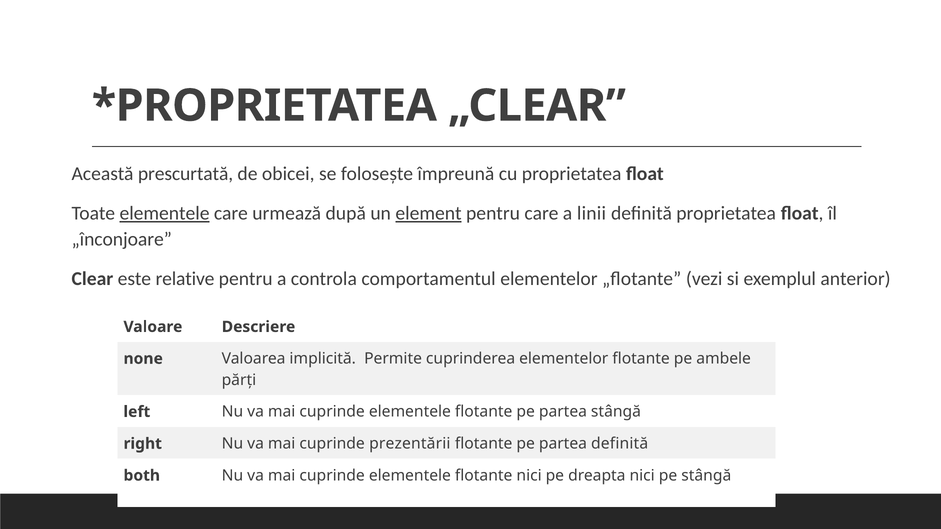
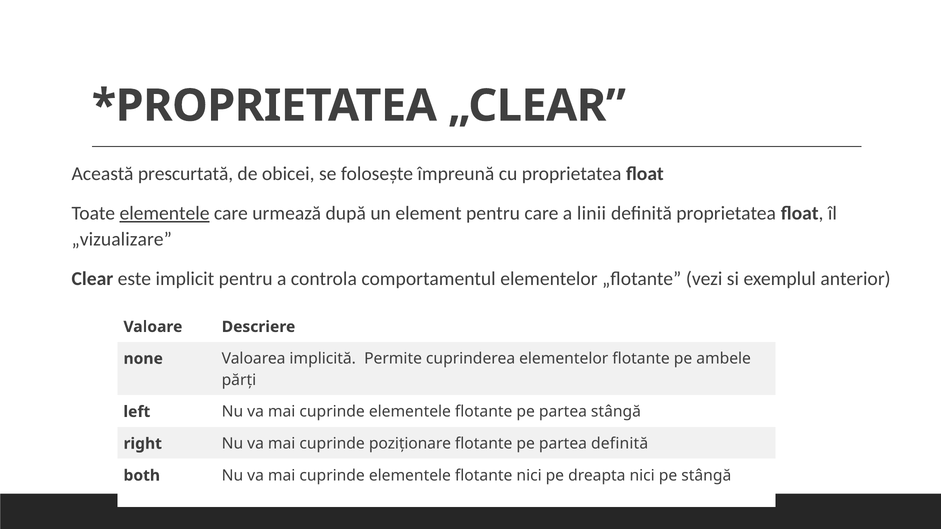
element underline: present -> none (429, 213)
„înconjoare: „înconjoare -> „vizualizare (122, 239)
relative: relative -> implicit (185, 279)
prezentării: prezentării -> poziționare (410, 444)
